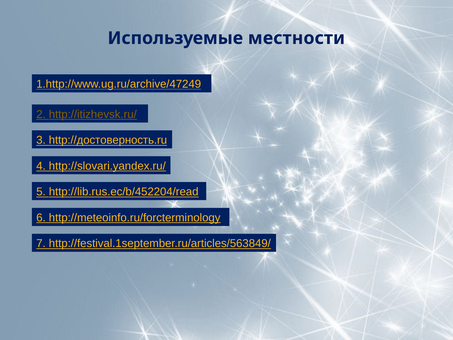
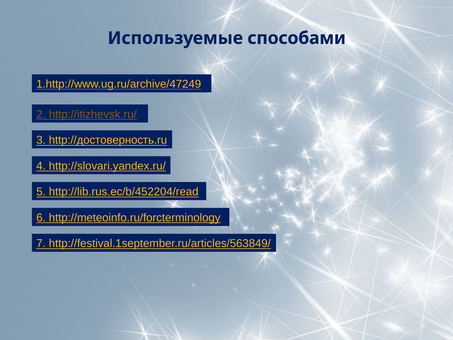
местности: местности -> способами (297, 38)
